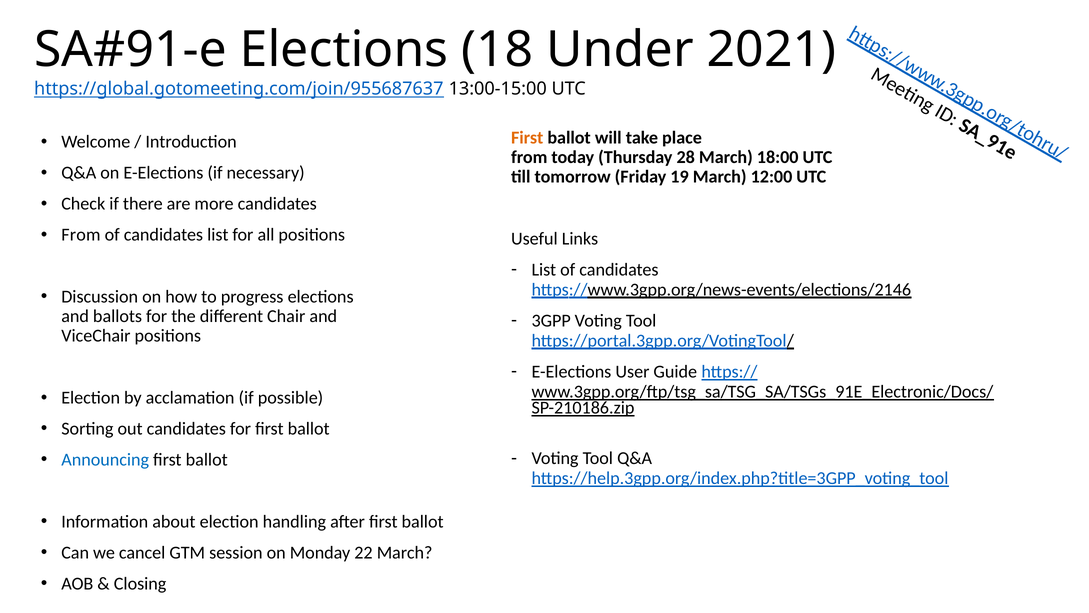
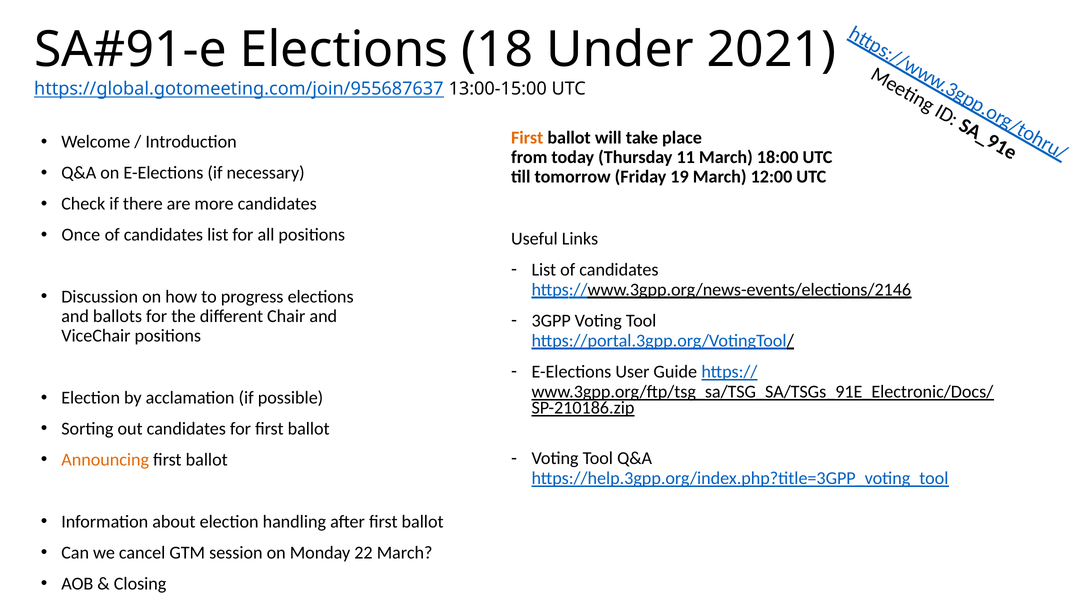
28: 28 -> 11 (686, 157)
From: From -> Once (81, 235)
Announcing colour: blue -> orange (105, 459)
